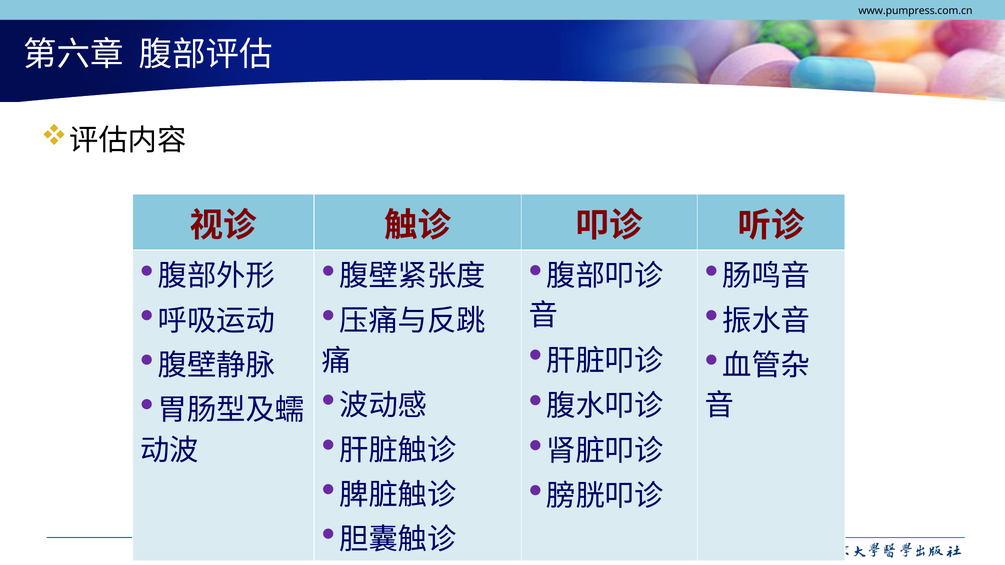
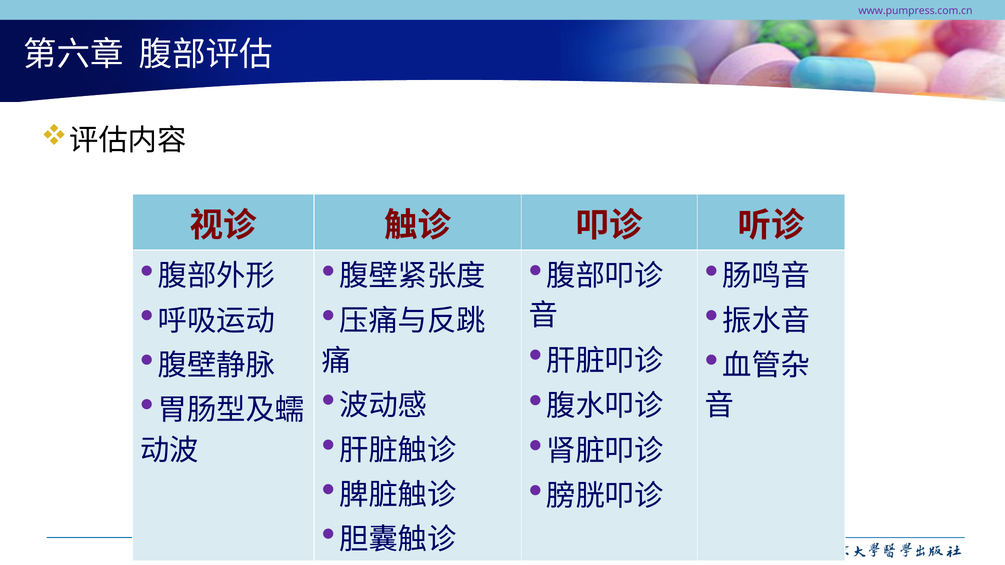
www.pumpress.com.cn colour: black -> purple (915, 11)
